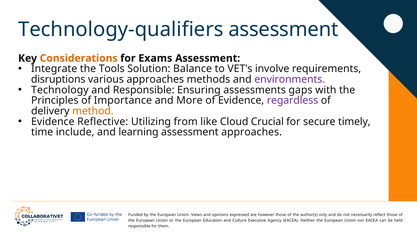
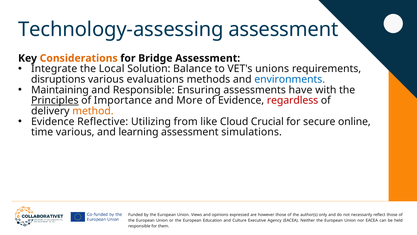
Technology-qualifiers: Technology-qualifiers -> Technology-assessing (121, 29)
Exams: Exams -> Bridge (155, 58)
Tools: Tools -> Local (112, 69)
involve: involve -> unions (272, 69)
various approaches: approaches -> evaluations (155, 79)
environments colour: purple -> blue (290, 79)
Technology: Technology -> Maintaining (60, 90)
gaps: gaps -> have (301, 90)
Principles underline: none -> present (55, 100)
regardless colour: purple -> red (293, 100)
timely: timely -> online (354, 121)
time include: include -> various (75, 132)
assessment approaches: approaches -> simulations (252, 132)
